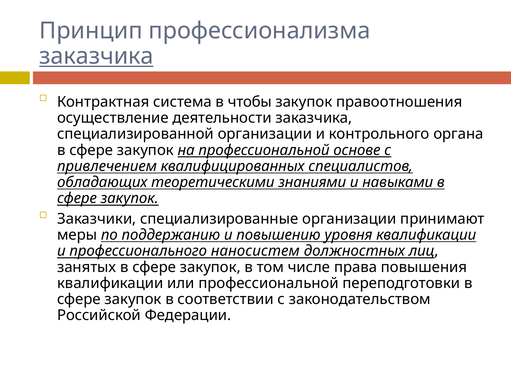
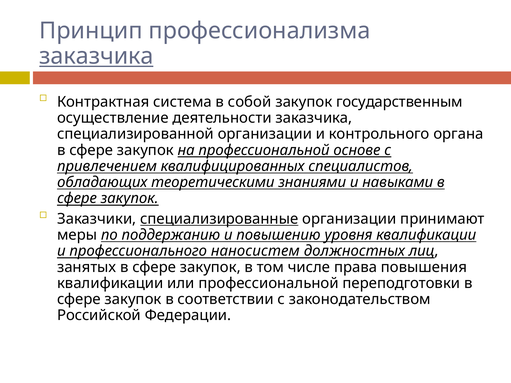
чтобы: чтобы -> собой (250, 102)
правоотношения: правоотношения -> государственным (399, 102)
специализированные underline: none -> present (219, 219)
